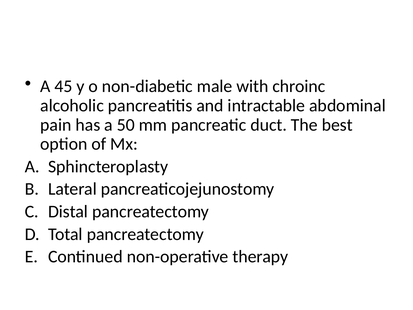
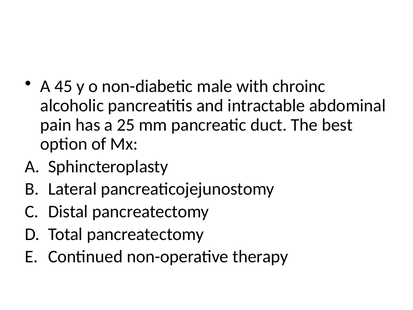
50: 50 -> 25 (126, 125)
